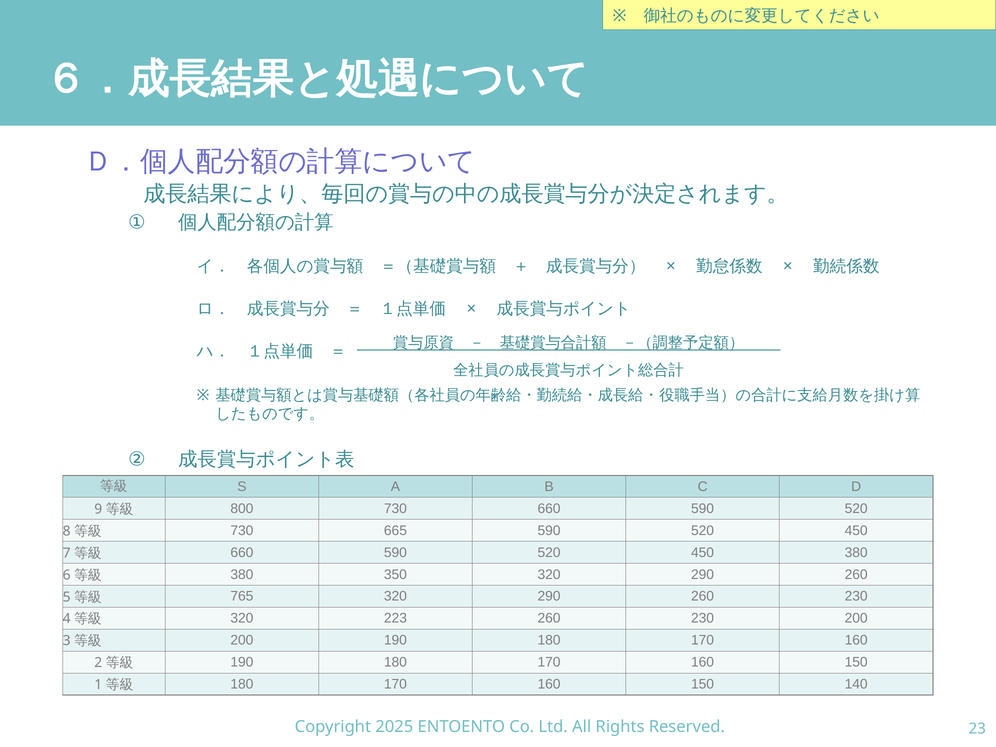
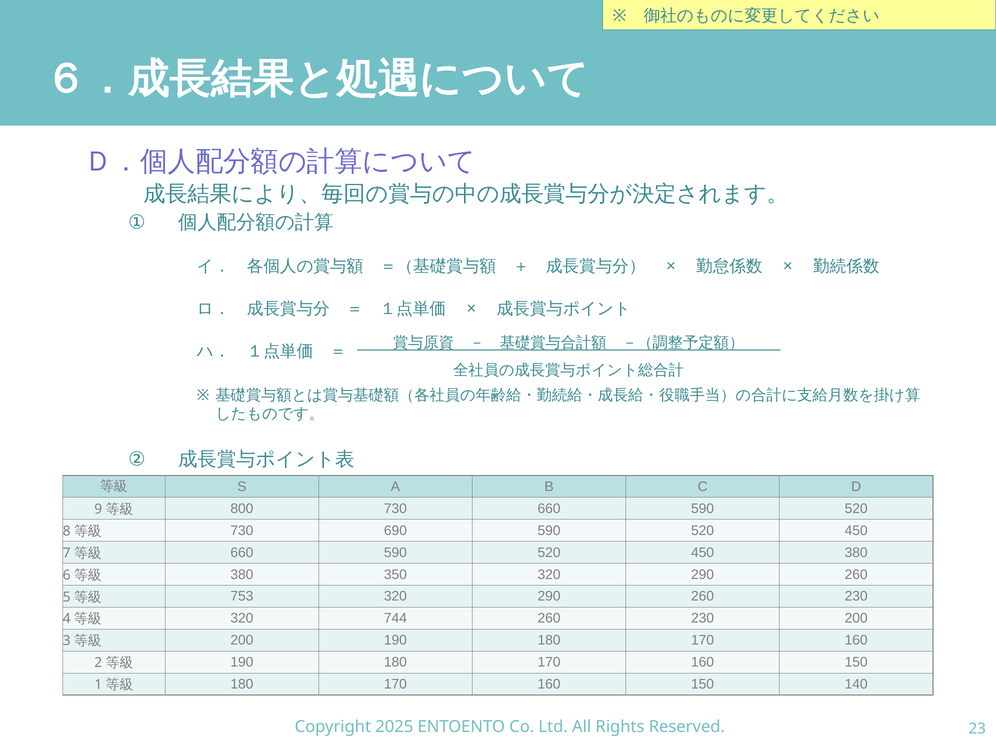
665: 665 -> 690 (395, 531)
765: 765 -> 753 (242, 596)
223: 223 -> 744 (395, 618)
